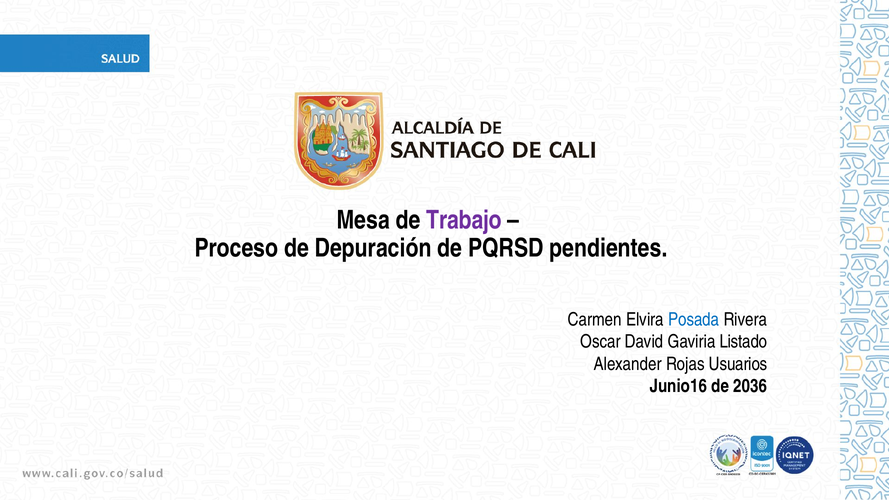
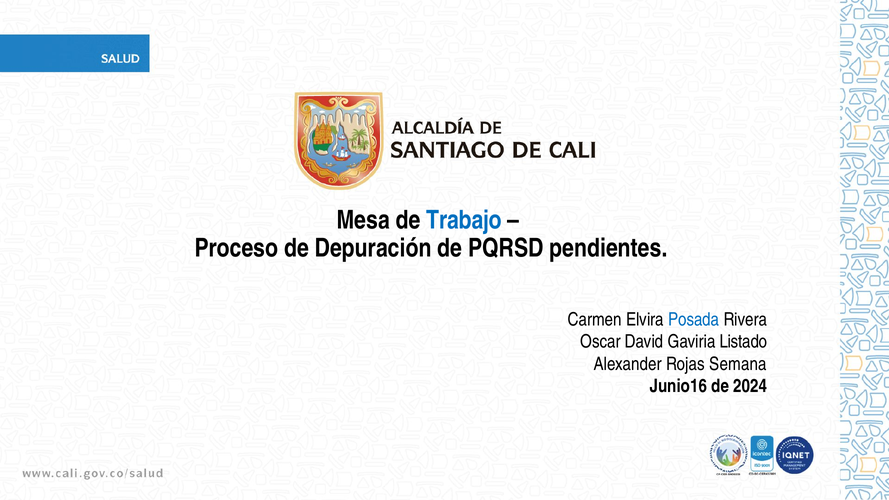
Trabajo colour: purple -> blue (464, 220)
Usuarios: Usuarios -> Semana (738, 364)
2036: 2036 -> 2024 (750, 386)
